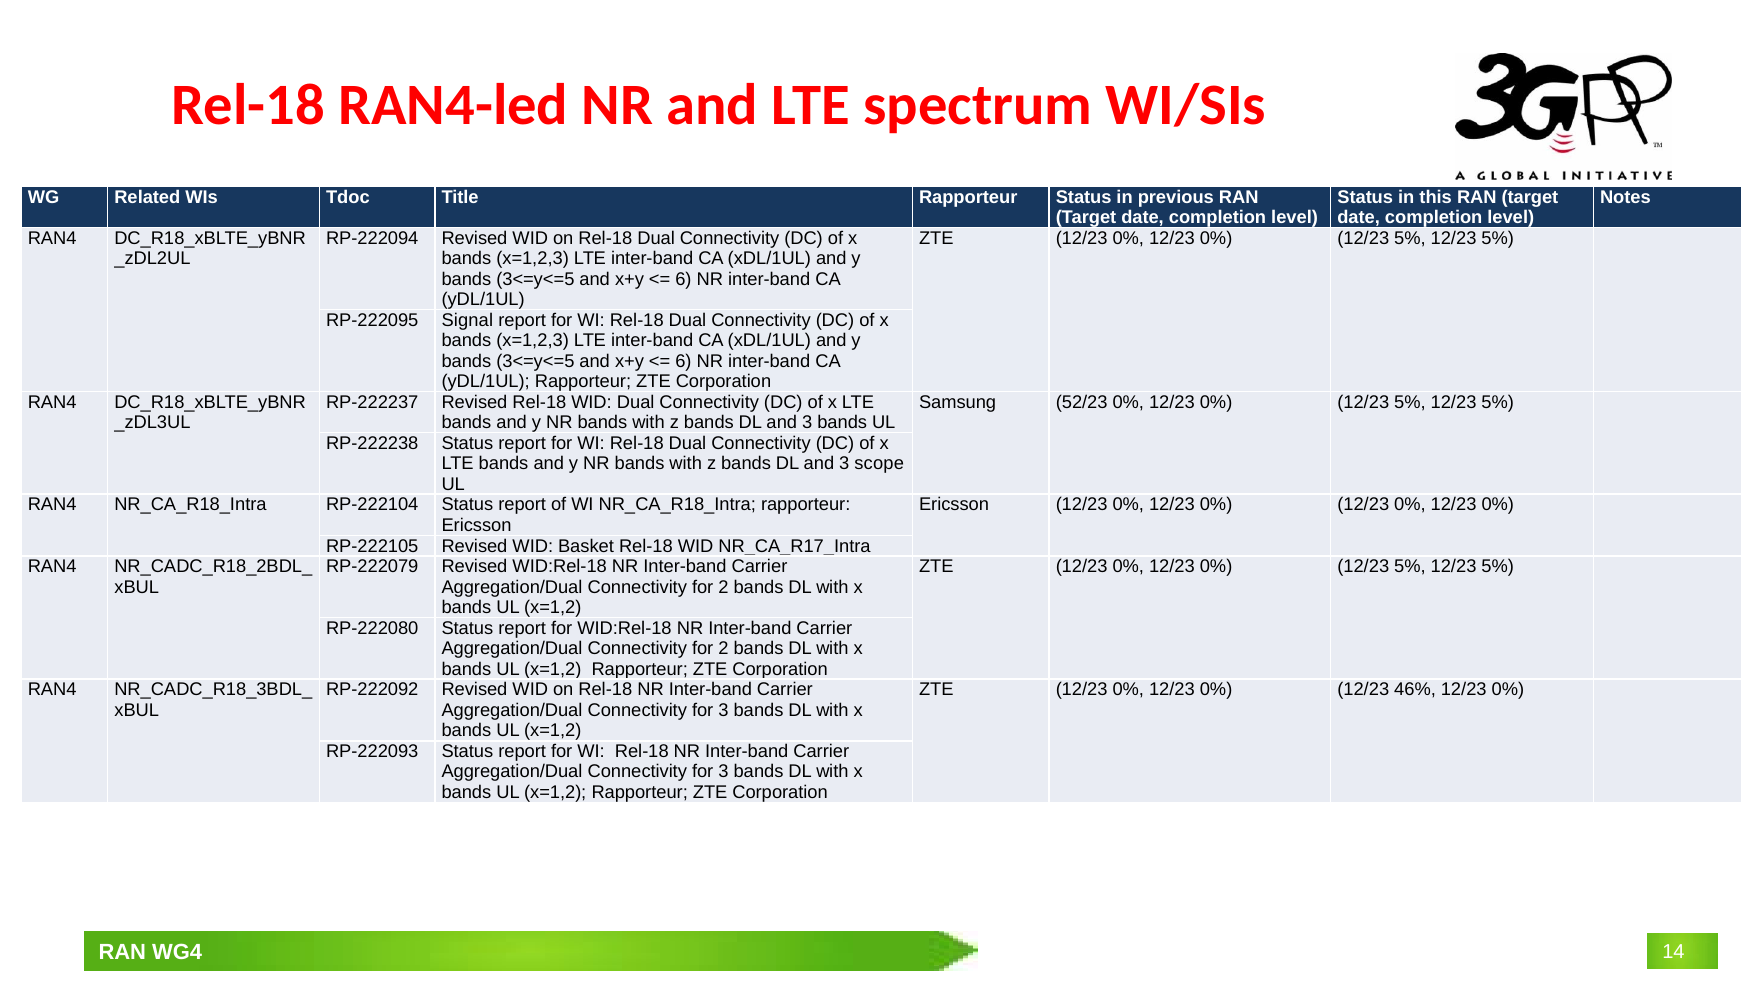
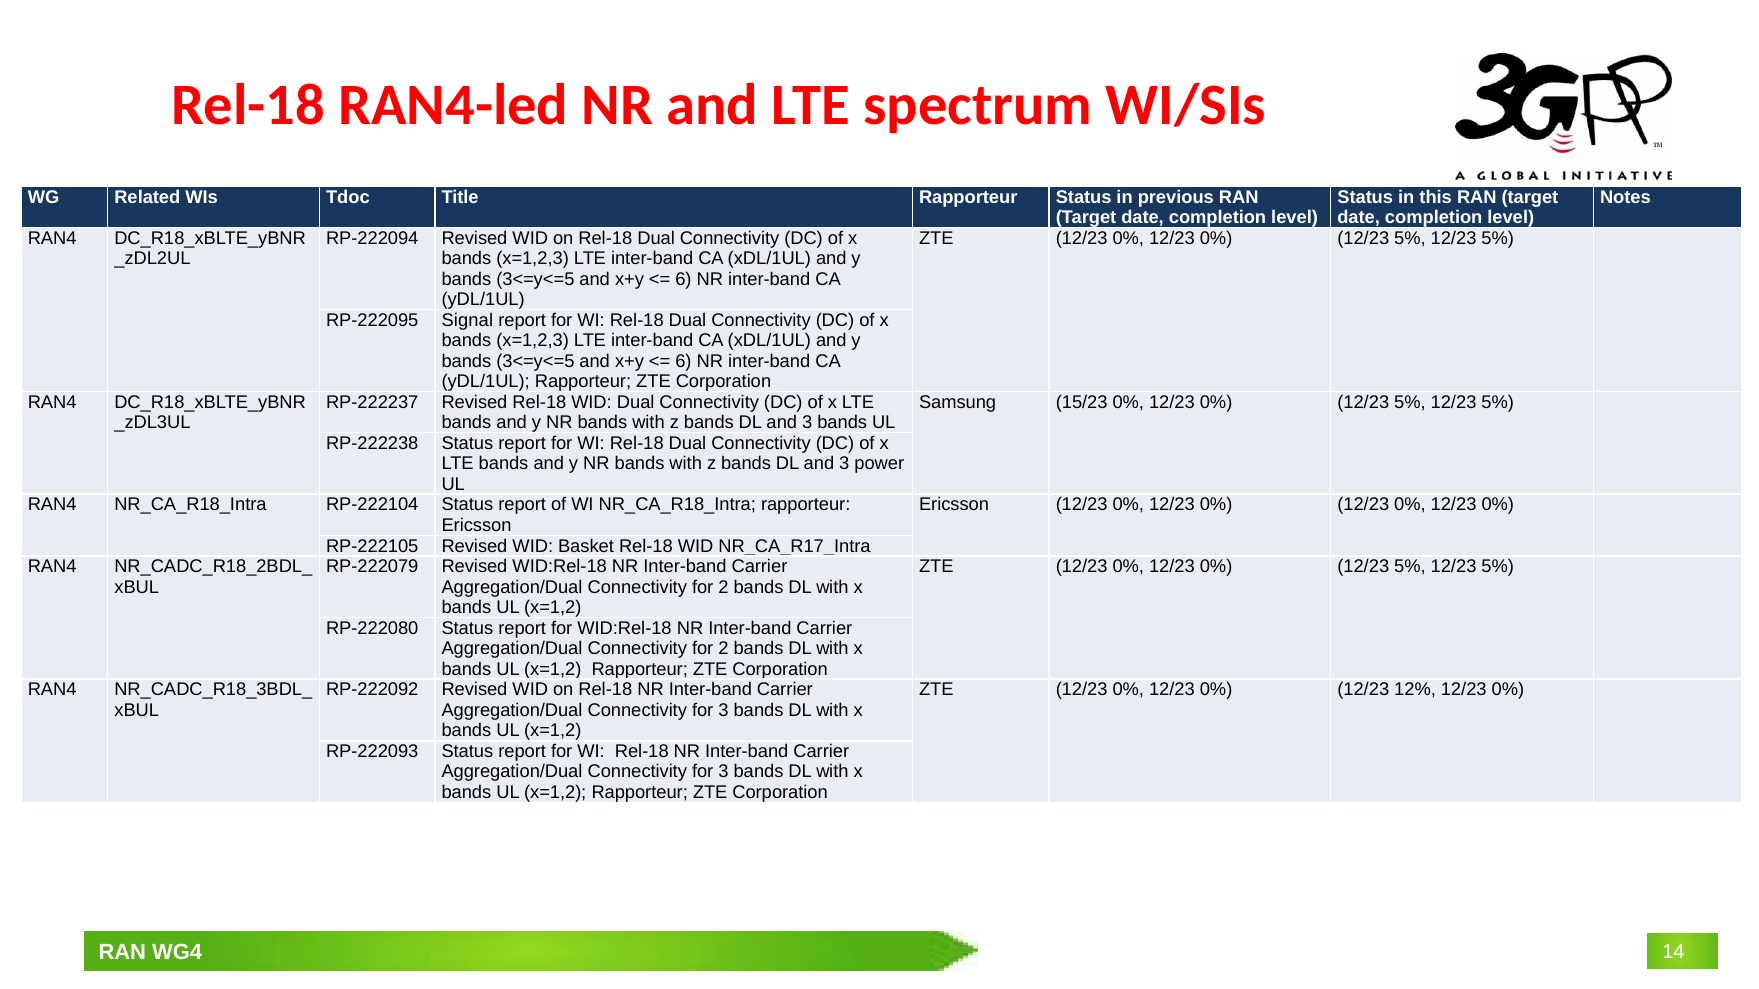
52/23: 52/23 -> 15/23 (1082, 402)
scope: scope -> power (879, 464)
46%: 46% -> 12% (1415, 690)
